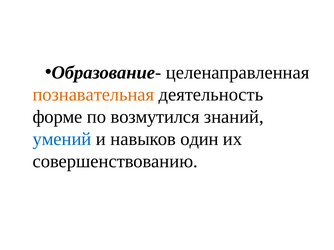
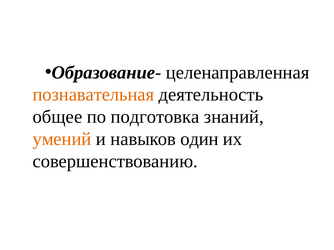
форме: форме -> общее (57, 117)
возмутился: возмутился -> подготовка (155, 117)
умений colour: blue -> orange (62, 139)
